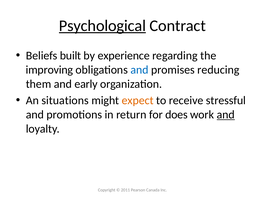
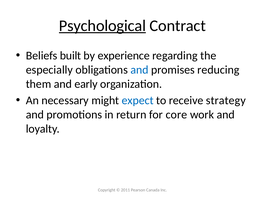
improving: improving -> especially (49, 70)
situations: situations -> necessary (65, 100)
expect colour: orange -> blue (138, 100)
stressful: stressful -> strategy (226, 100)
does: does -> core (176, 114)
and underline: present -> none (226, 114)
